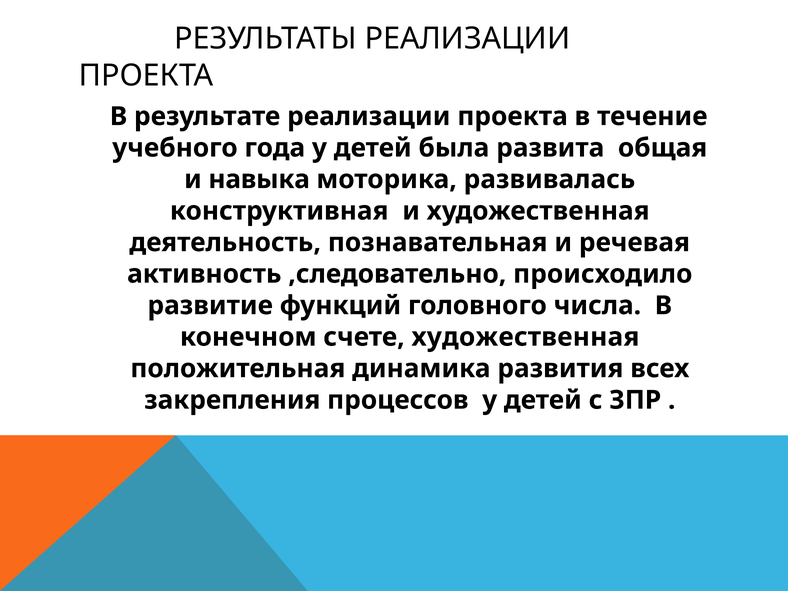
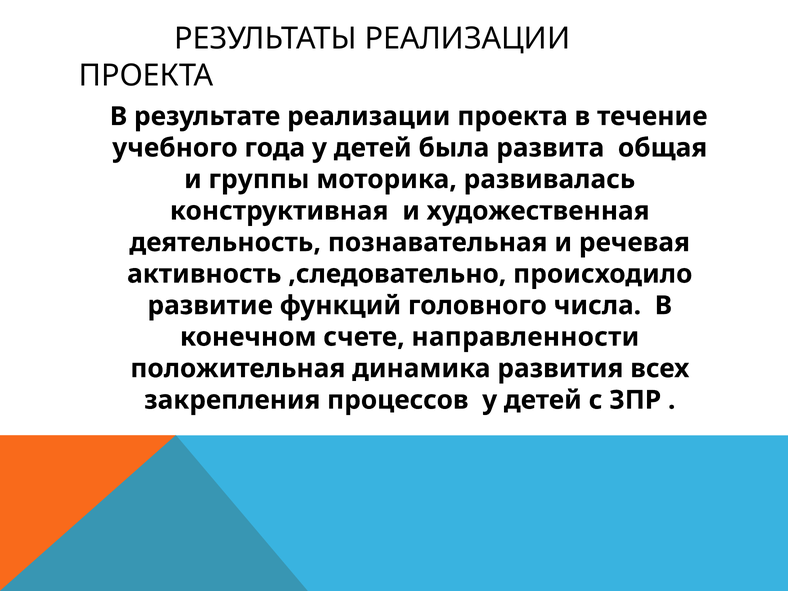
навыка: навыка -> группы (259, 179)
счете художественная: художественная -> направленности (525, 337)
